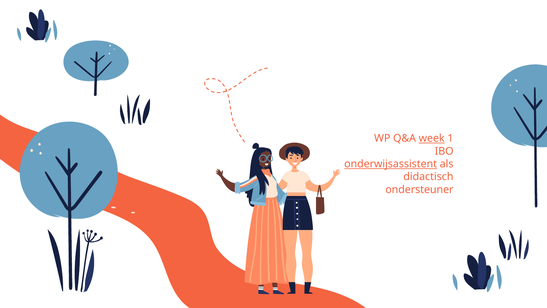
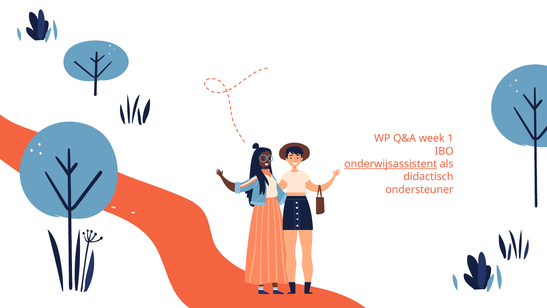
week underline: present -> none (432, 138)
